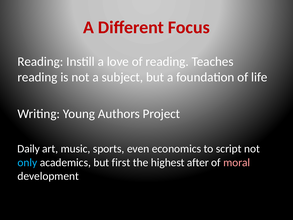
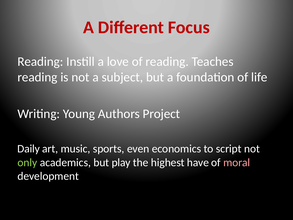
only colour: light blue -> light green (27, 162)
first: first -> play (121, 162)
after: after -> have (198, 162)
